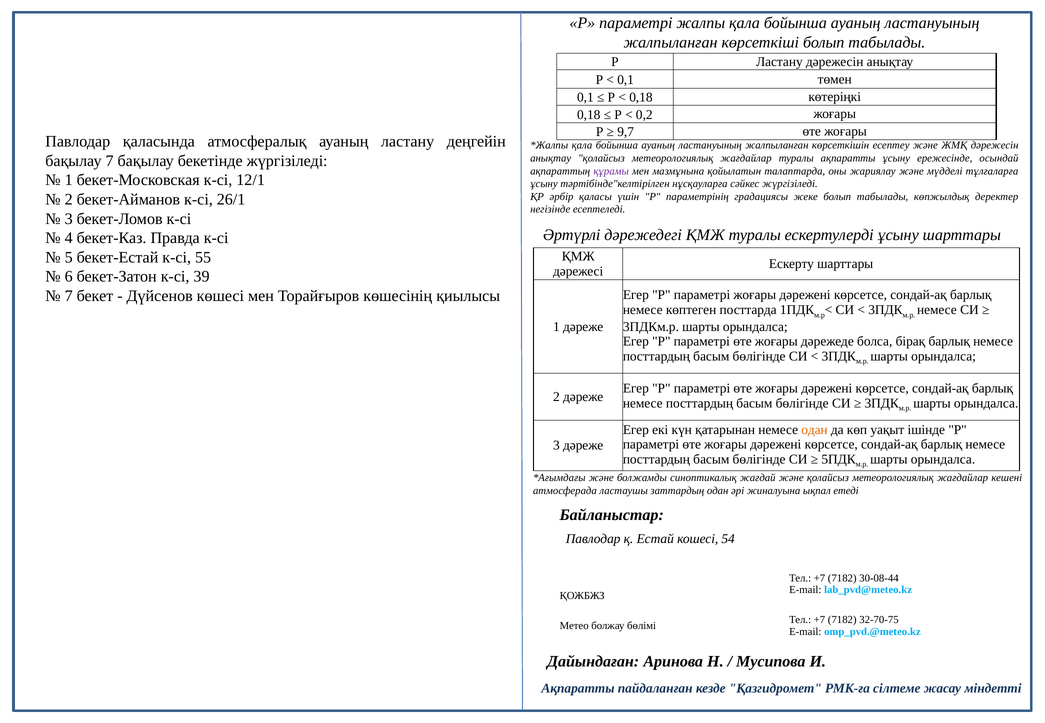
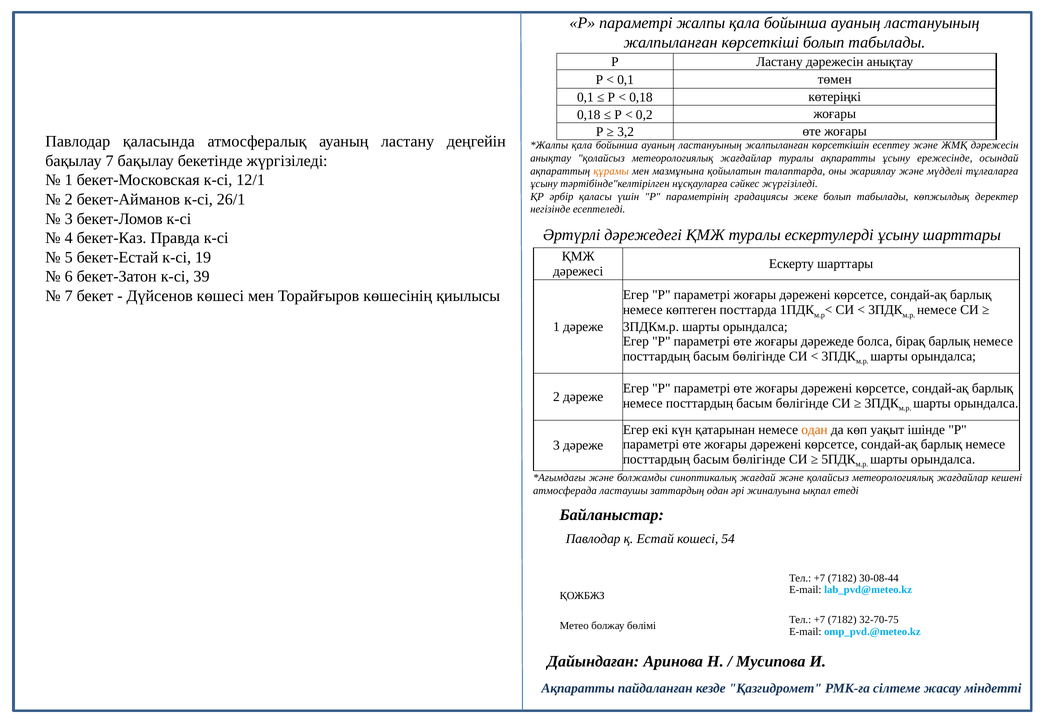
9,7: 9,7 -> 3,2 (626, 132)
құрамы colour: purple -> orange (611, 171)
55: 55 -> 19 (203, 257)
